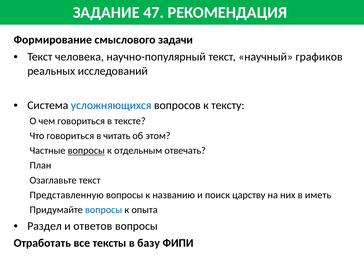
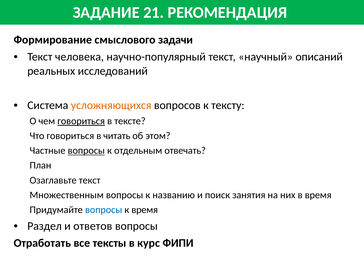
47: 47 -> 21 (154, 13)
графиков: графиков -> описаний (319, 57)
усложняющихся colour: blue -> orange (111, 105)
говориться underline: none -> present (81, 121)
Представленную: Представленную -> Множественным (67, 195)
царству: царству -> занятия (249, 195)
в иметь: иметь -> время (318, 195)
к опыта: опыта -> время (145, 210)
базу: базу -> курс (149, 243)
